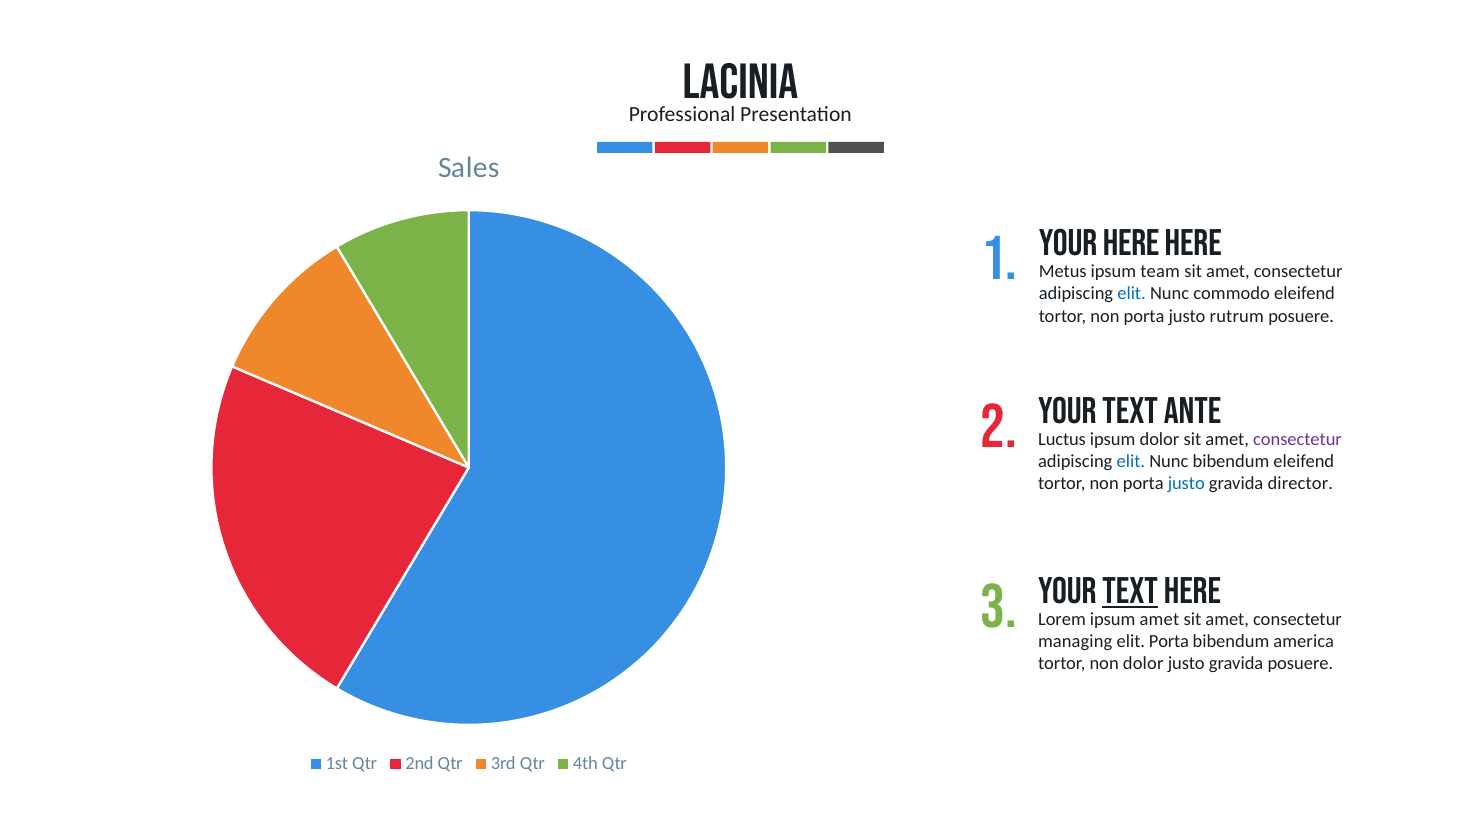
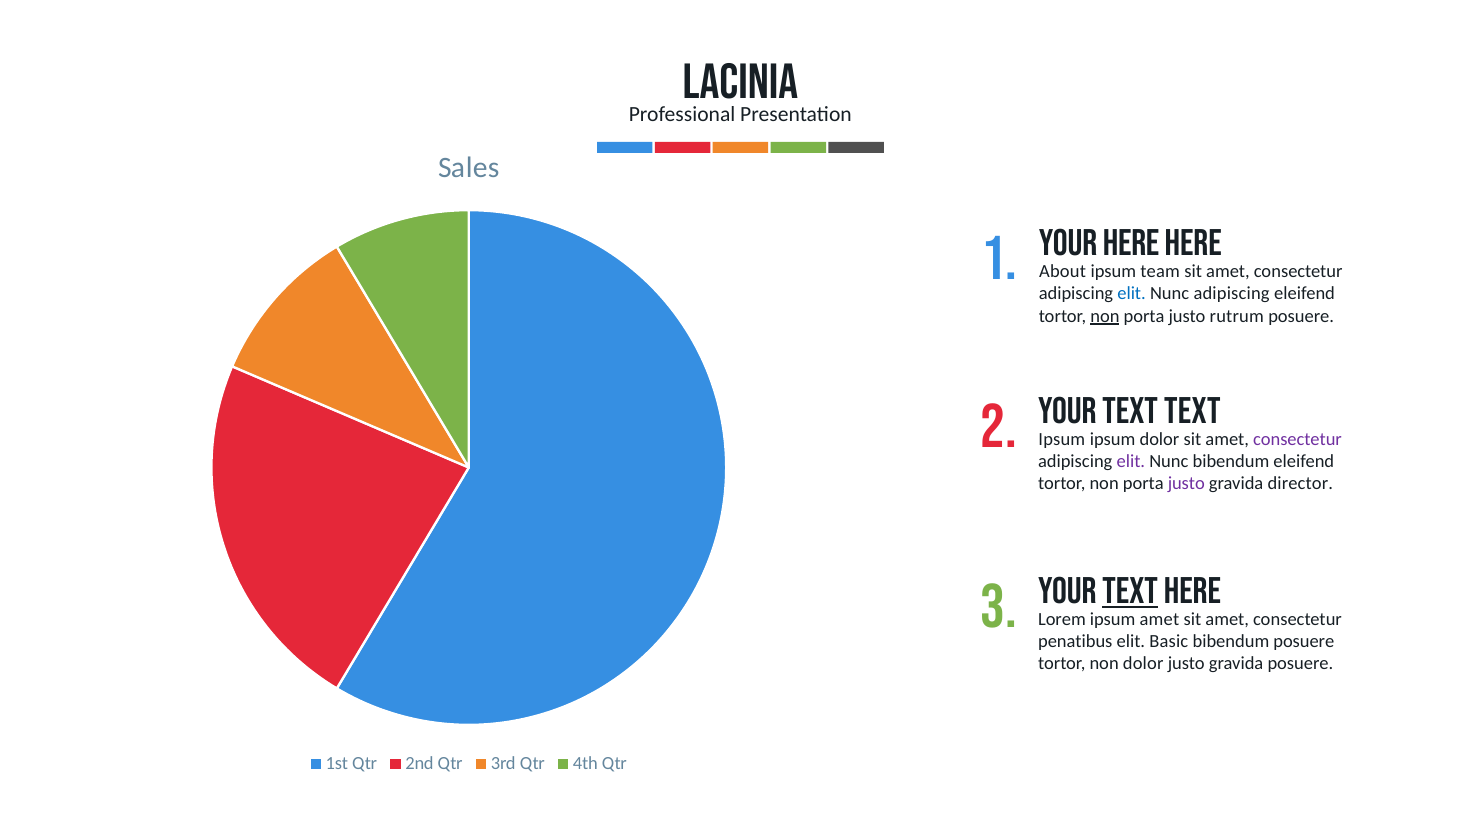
Metus: Metus -> About (1063, 272)
Nunc commodo: commodo -> adipiscing (1232, 294)
non underline: none -> present (1105, 316)
text ante: ante -> text (1192, 411)
Luctus: Luctus -> Ipsum (1062, 439)
elit colour: blue -> purple (1131, 461)
justo colour: blue -> purple (1186, 484)
managing: managing -> penatibus (1075, 642)
elit Porta: Porta -> Basic (1169, 642)
bibendum america: america -> posuere (1304, 642)
